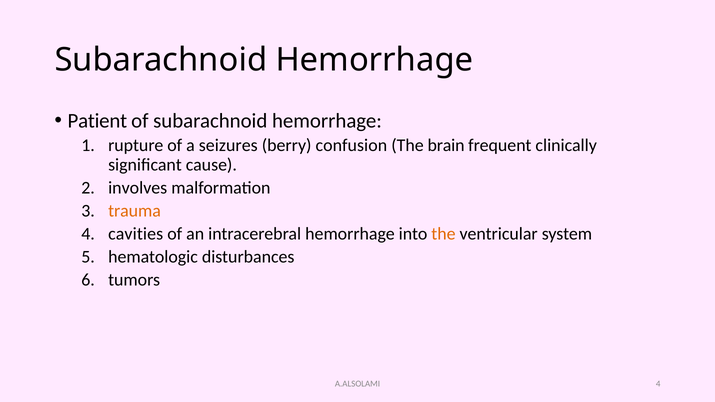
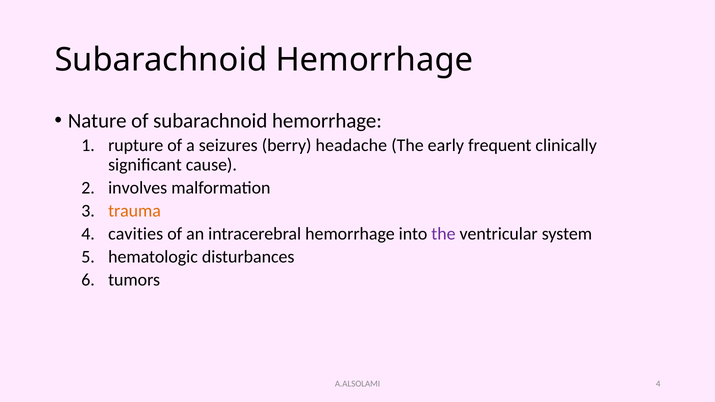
Patient: Patient -> Nature (97, 121)
confusion: confusion -> headache (351, 145)
brain: brain -> early (446, 145)
the colour: orange -> purple (443, 234)
